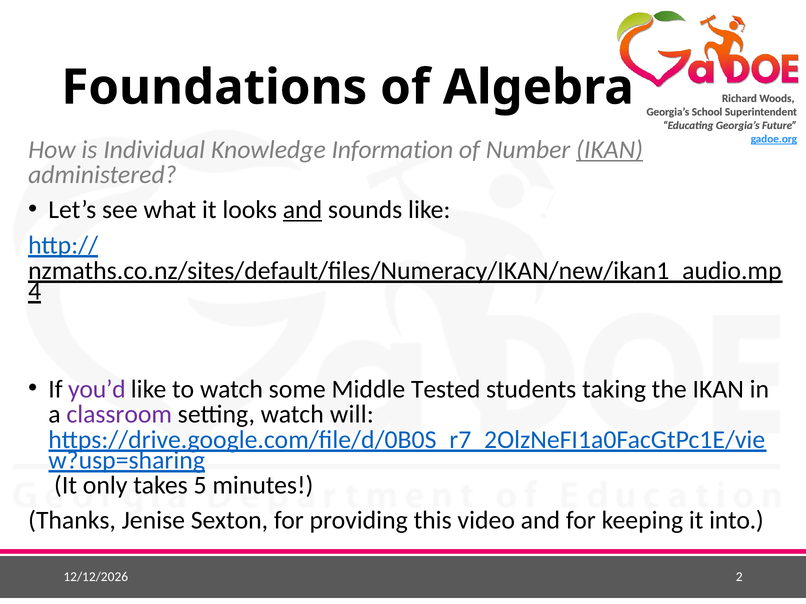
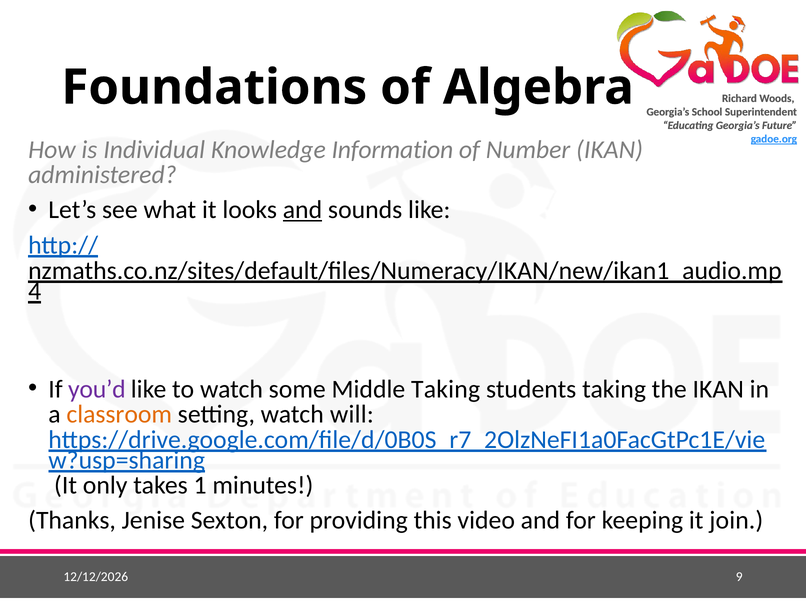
IKAN underline: present -> none (610, 150)
Middle Tested: Tested -> Taking (446, 390)
classroom colour: purple -> orange (119, 415)
5: 5 -> 1 (200, 486)
into: into -> join (736, 521)
2: 2 -> 9 (739, 577)
